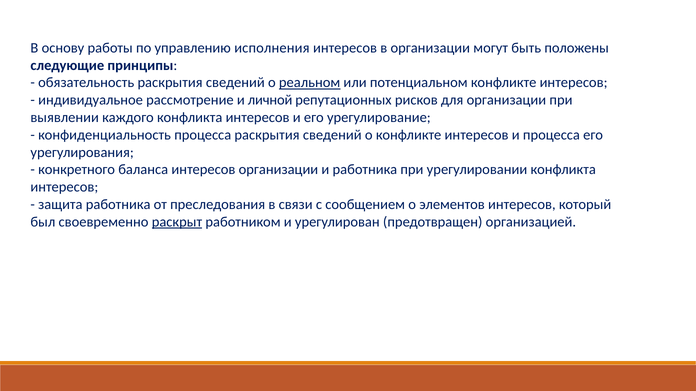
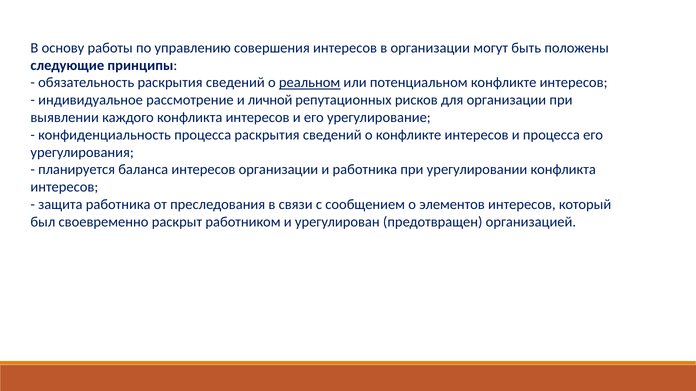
исполнения: исполнения -> совершения (272, 48)
конкретного: конкретного -> планируется (77, 170)
раскрыт underline: present -> none (177, 222)
